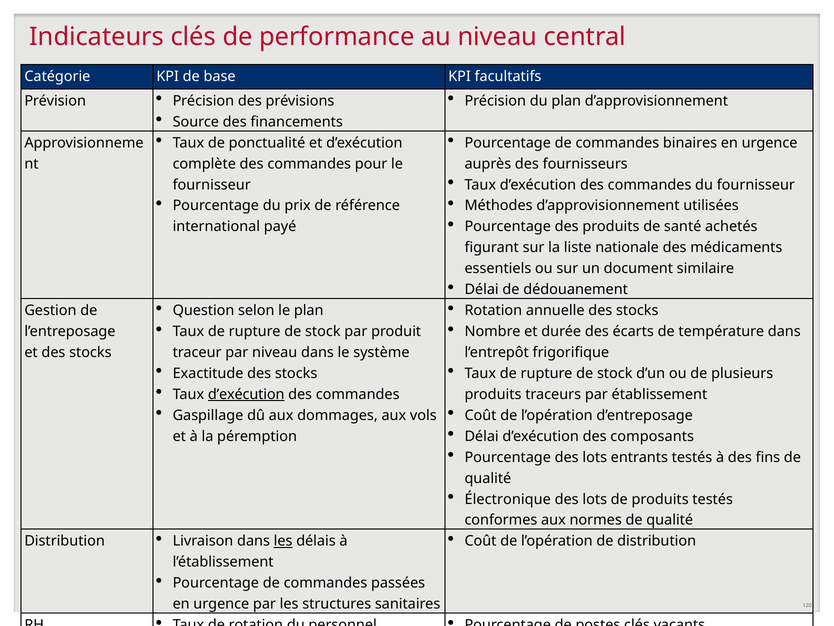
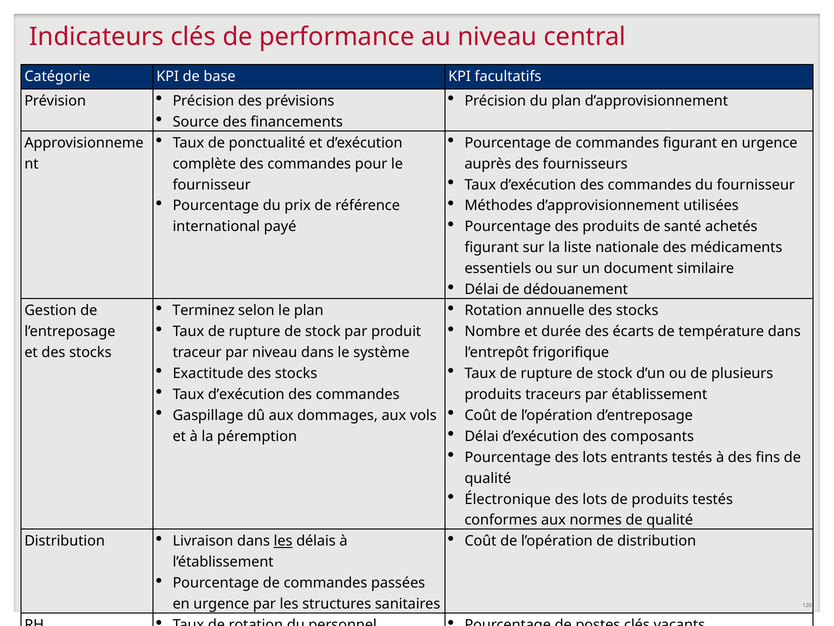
commandes binaires: binaires -> figurant (690, 143)
Question: Question -> Terminez (204, 310)
d’exécution underline: present -> none (246, 394)
